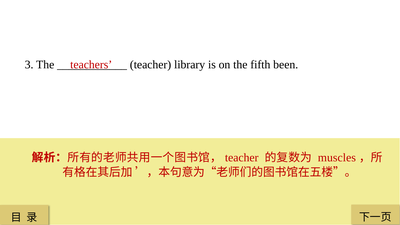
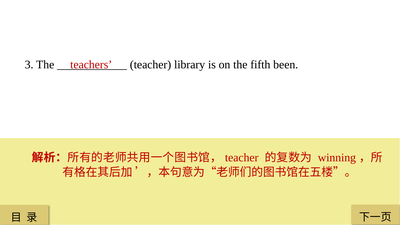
muscles: muscles -> winning (337, 158)
